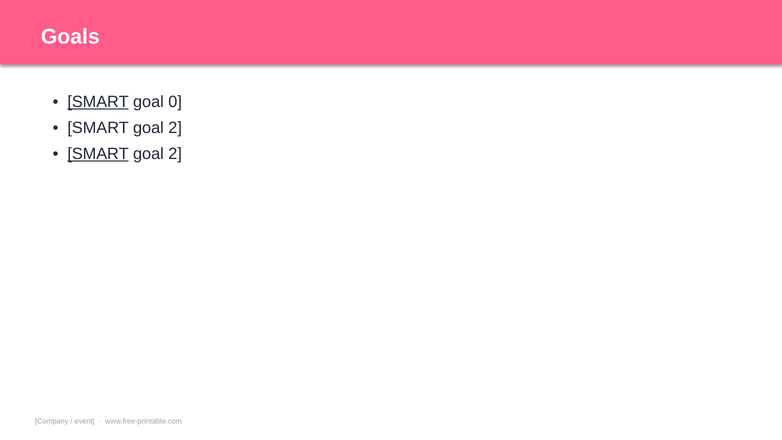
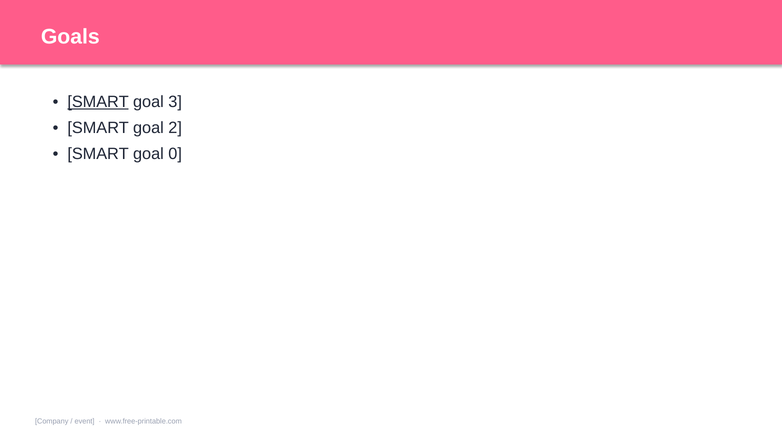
0: 0 -> 3 (175, 102)
SMART underline: present -> none (98, 154)
2: 2 -> 0 (175, 154)
